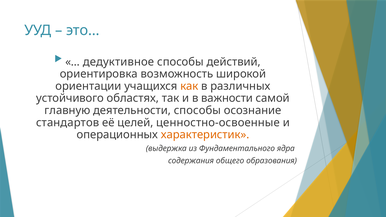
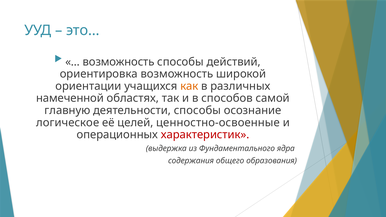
дедуктивное: дедуктивное -> возможность (119, 62)
устойчивого: устойчивого -> намеченной (70, 98)
важности: важности -> способов (227, 98)
стандартов: стандартов -> логическое (68, 123)
характеристик colour: orange -> red (205, 135)
